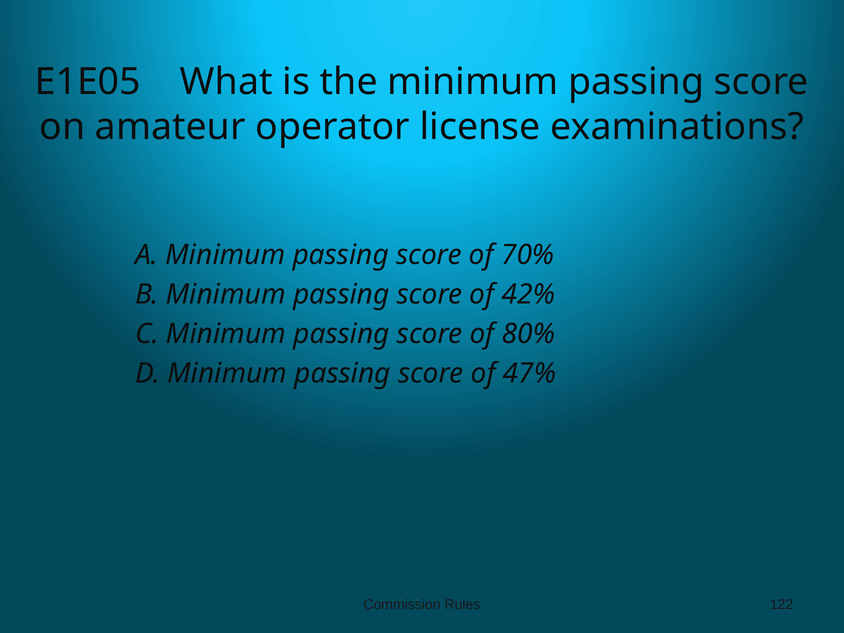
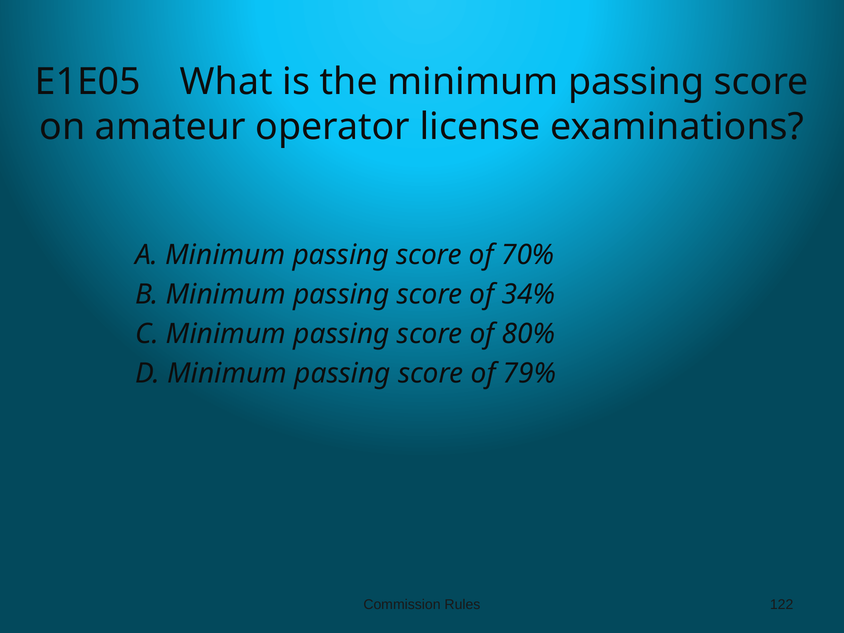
42%: 42% -> 34% (528, 295)
47%: 47% -> 79% (530, 373)
